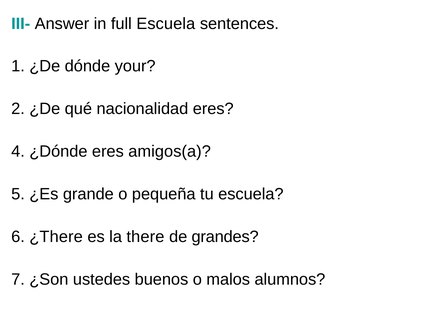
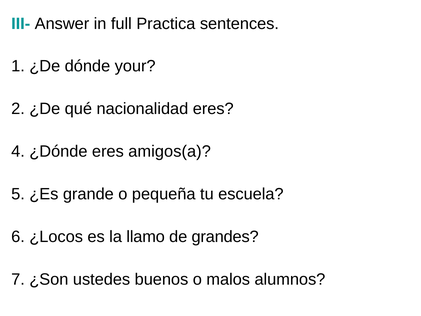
full Escuela: Escuela -> Practica (166, 24)
¿There: ¿There -> ¿Locos (56, 237)
there: there -> llamo (146, 237)
